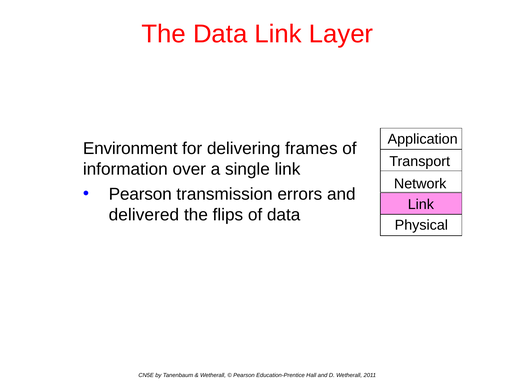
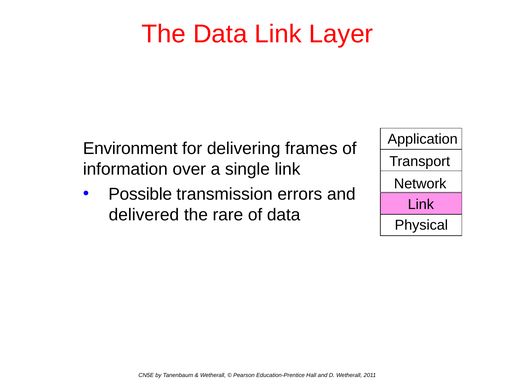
Pearson: Pearson -> Possible (140, 194)
flips: flips -> rare (228, 215)
